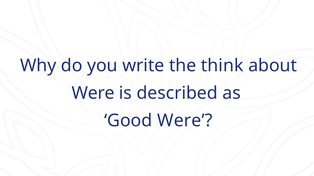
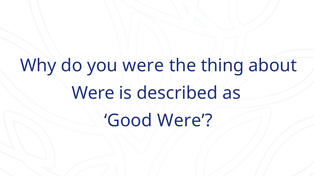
you write: write -> were (143, 66)
think: think -> thing (222, 66)
